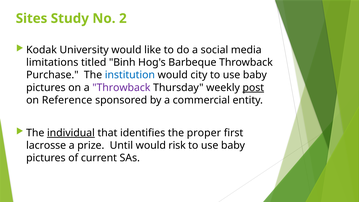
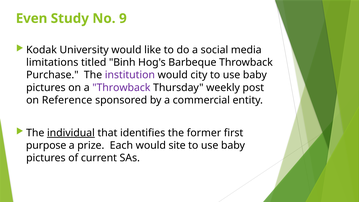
Sites: Sites -> Even (32, 18)
2: 2 -> 9 (123, 18)
institution colour: blue -> purple (130, 75)
post underline: present -> none (253, 88)
proper: proper -> former (204, 133)
lacrosse: lacrosse -> purpose (46, 145)
Until: Until -> Each (121, 145)
risk: risk -> site (177, 145)
